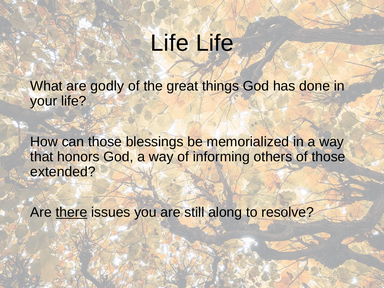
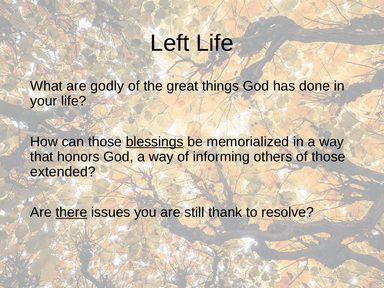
Life: Life -> Left (170, 43)
blessings underline: none -> present (155, 142)
along: along -> thank (225, 212)
